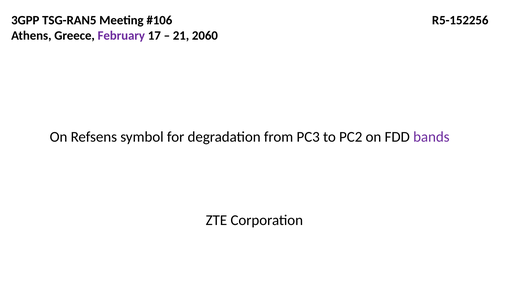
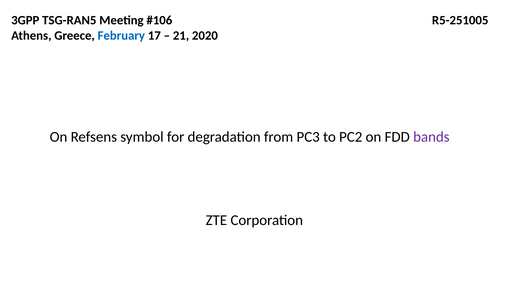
R5-152256: R5-152256 -> R5-251005 (460, 20)
February colour: purple -> blue (121, 36)
2060: 2060 -> 2020 (205, 36)
